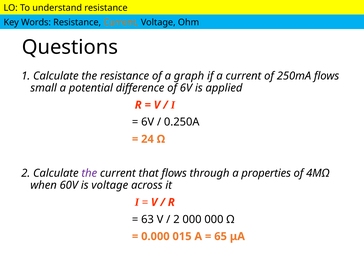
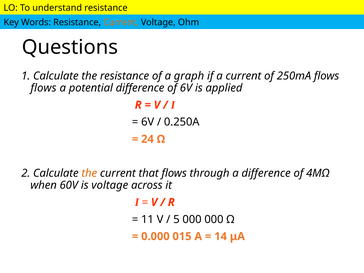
small: small -> flows (44, 88)
the colour: purple -> orange (89, 173)
a properties: properties -> difference (266, 173)
63: 63 -> 11 (147, 219)
2: 2 -> 5 (176, 219)
65: 65 -> 14 (221, 236)
